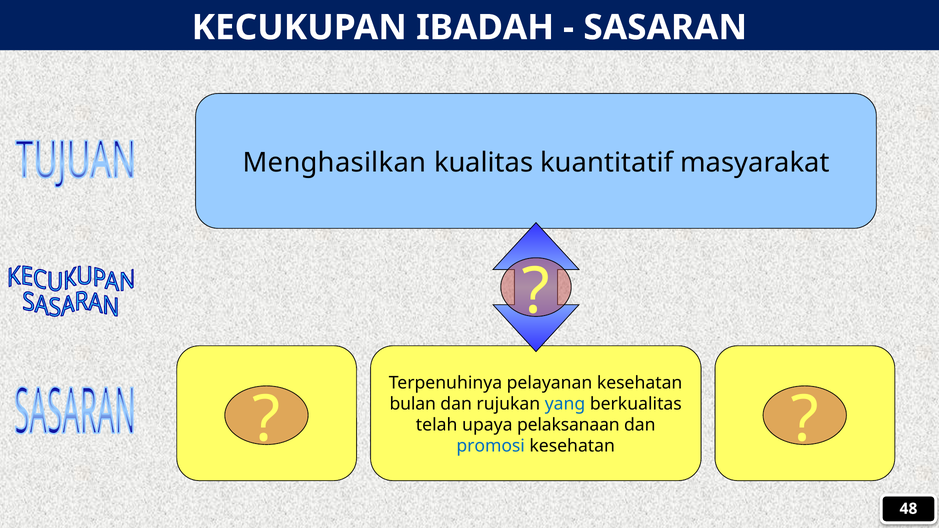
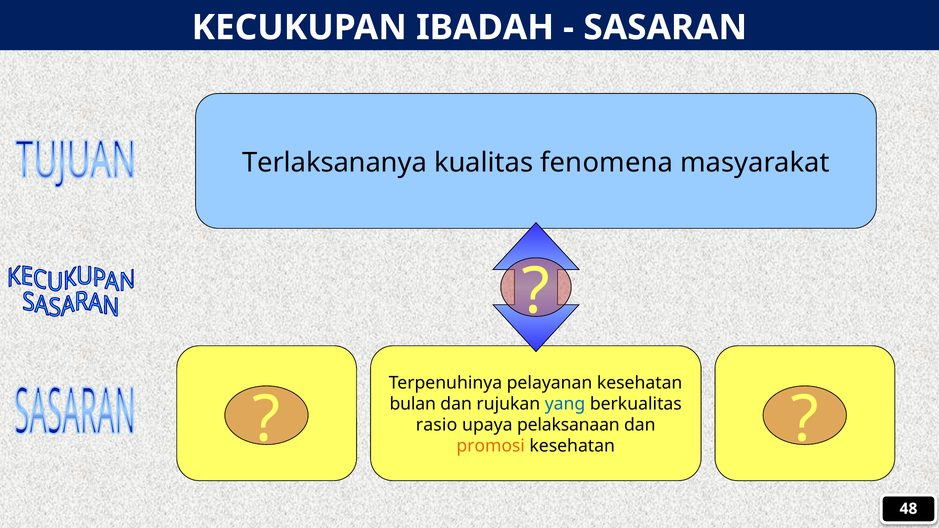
Menghasilkan: Menghasilkan -> Terlaksananya (335, 163)
kuantitatif: kuantitatif -> fenomena (607, 163)
telah: telah -> rasio (437, 425)
promosi colour: blue -> orange (491, 446)
